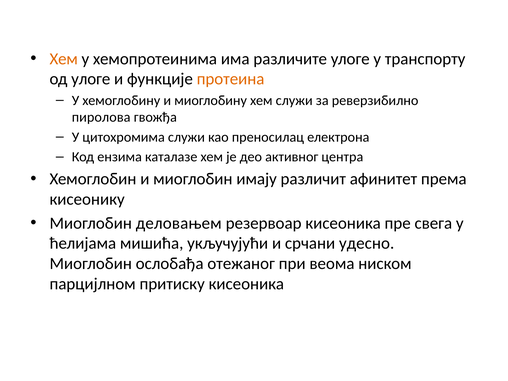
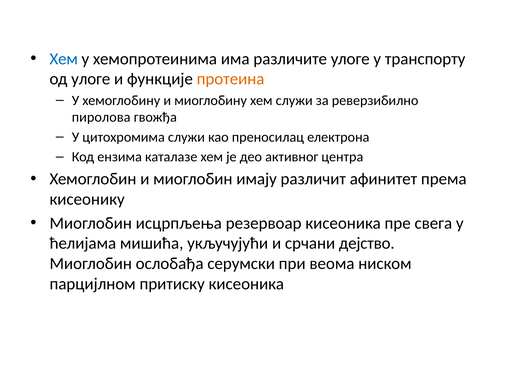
Хем colour: orange -> blue (64, 59)
деловањем: деловањем -> исцрпљења (179, 223)
удесно: удесно -> дејство (367, 243)
отежаног: отежаног -> серумски (241, 264)
